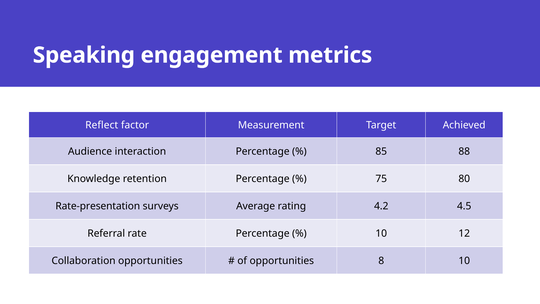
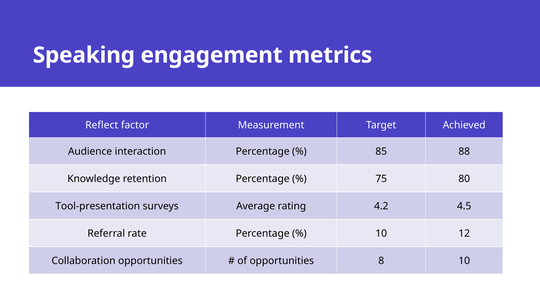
Rate-presentation: Rate-presentation -> Tool-presentation (98, 206)
